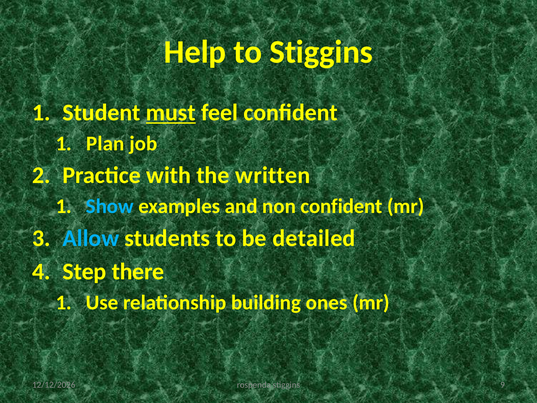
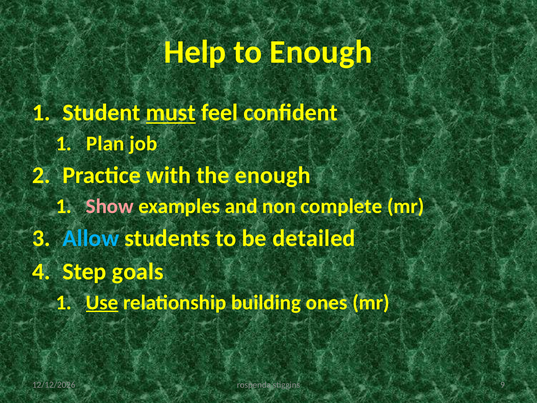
to Stiggins: Stiggins -> Enough (321, 52)
the written: written -> enough (273, 175)
Show colour: light blue -> pink (110, 206)
non confident: confident -> complete (341, 206)
there: there -> goals (138, 271)
Use underline: none -> present (102, 302)
